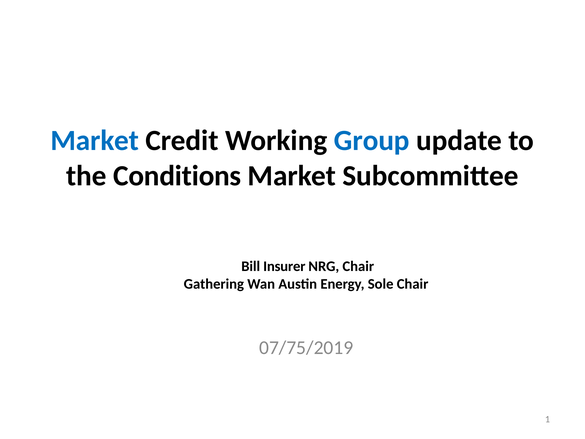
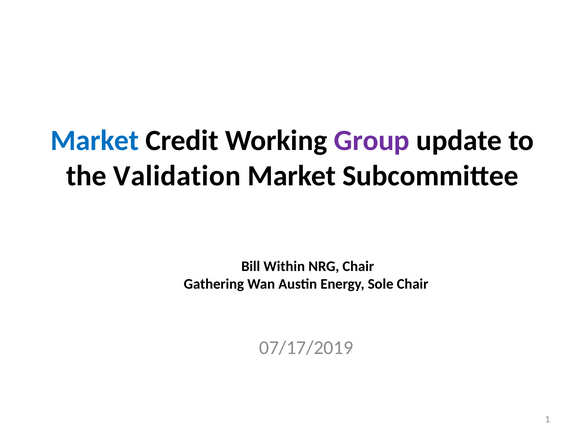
Group colour: blue -> purple (372, 140)
Conditions: Conditions -> Validation (177, 176)
Insurer: Insurer -> Within (284, 266)
07/75/2019: 07/75/2019 -> 07/17/2019 (306, 347)
